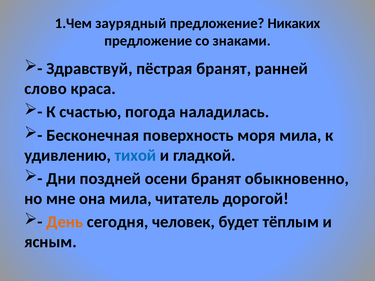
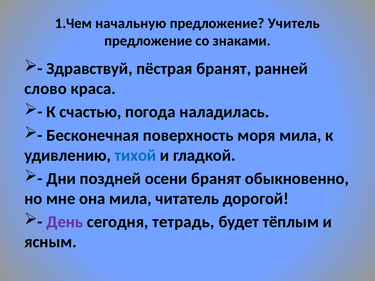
заурядный: заурядный -> начальную (131, 23)
Никаких: Никаких -> Учитель (294, 23)
День colour: orange -> purple (65, 222)
человек: человек -> тетрадь (183, 222)
